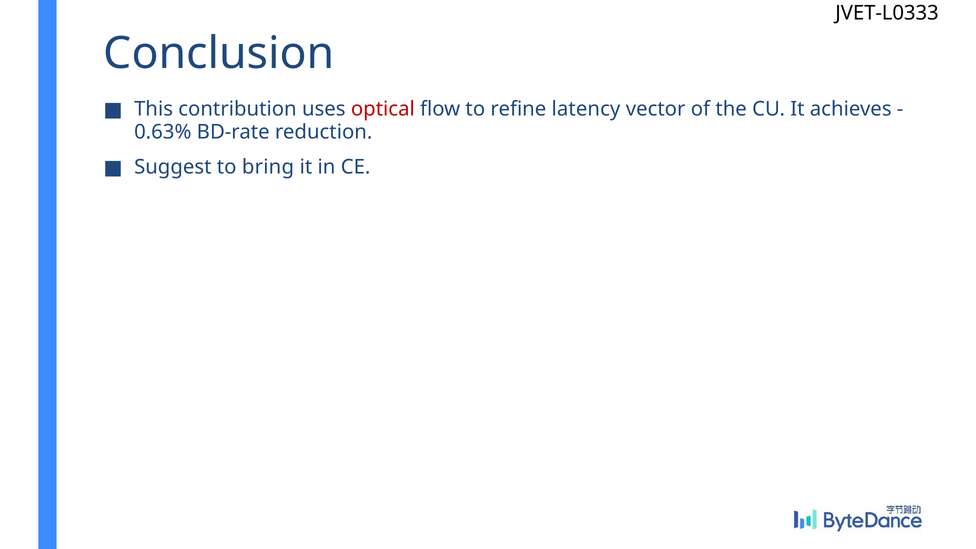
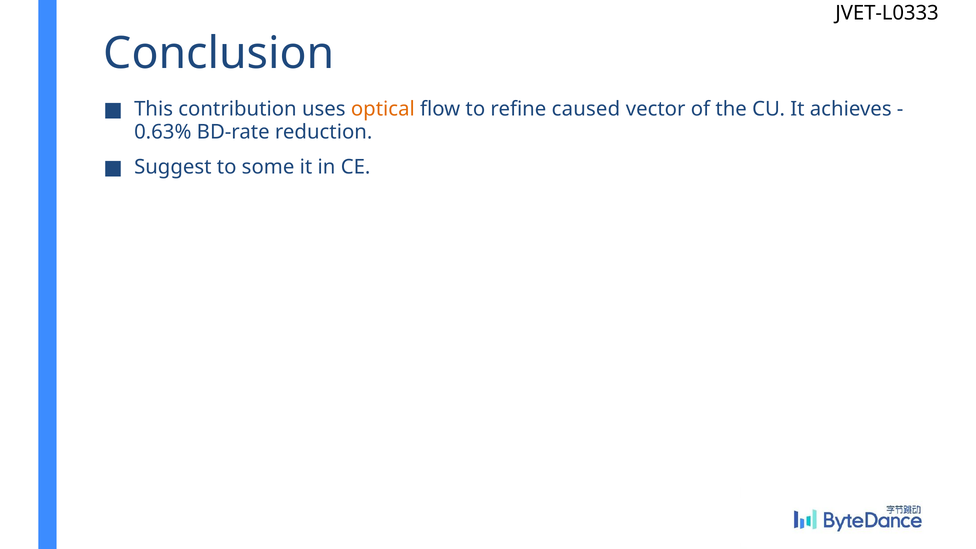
optical colour: red -> orange (383, 109)
latency: latency -> caused (586, 109)
bring: bring -> some (268, 167)
